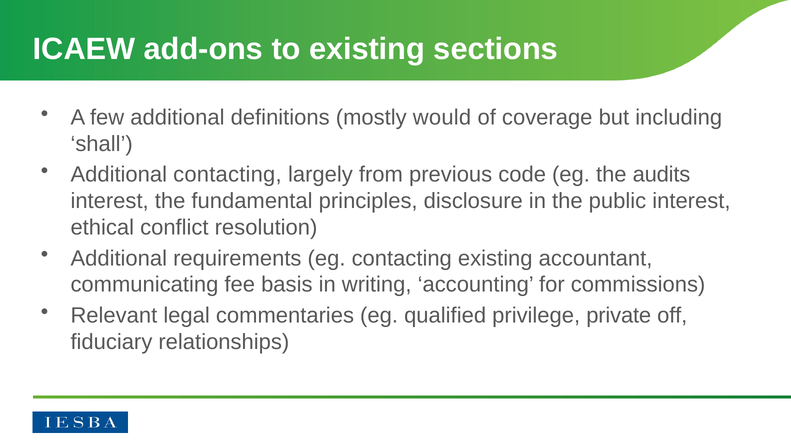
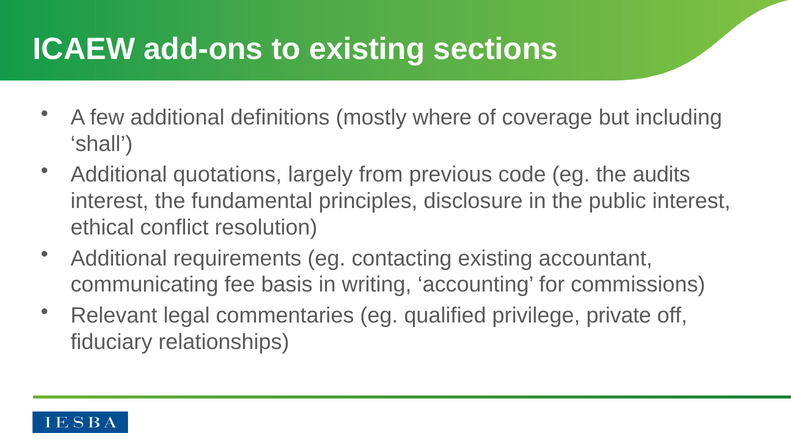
would: would -> where (442, 118)
Additional contacting: contacting -> quotations (227, 175)
